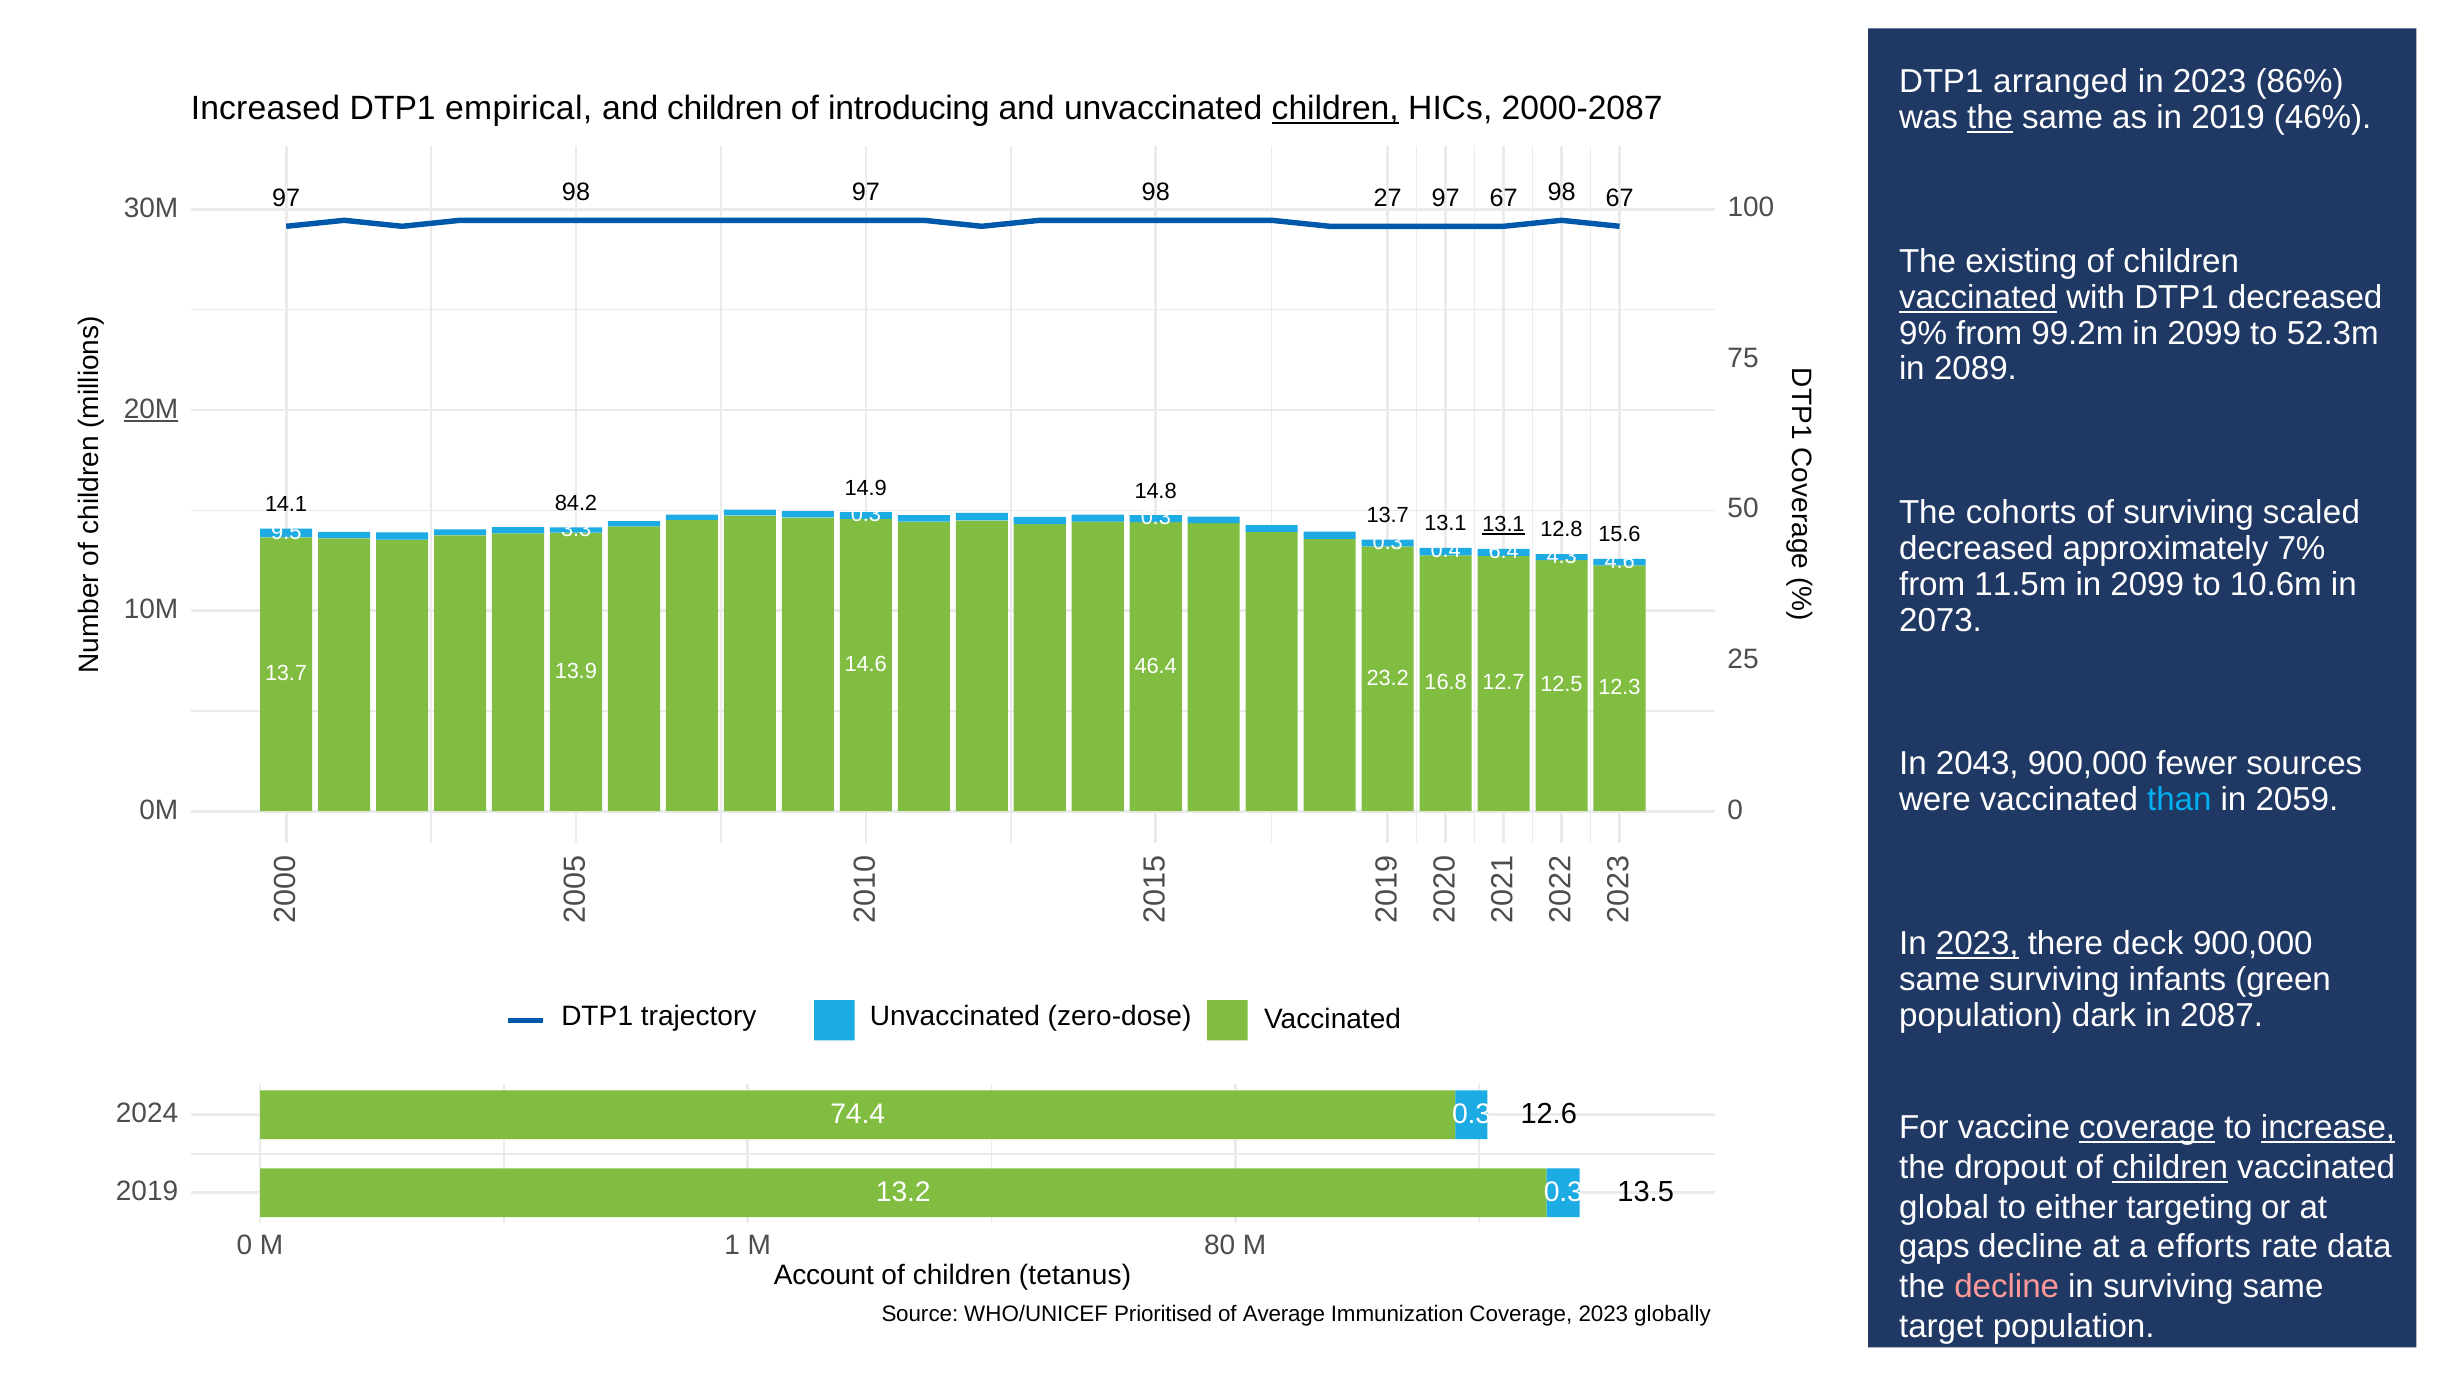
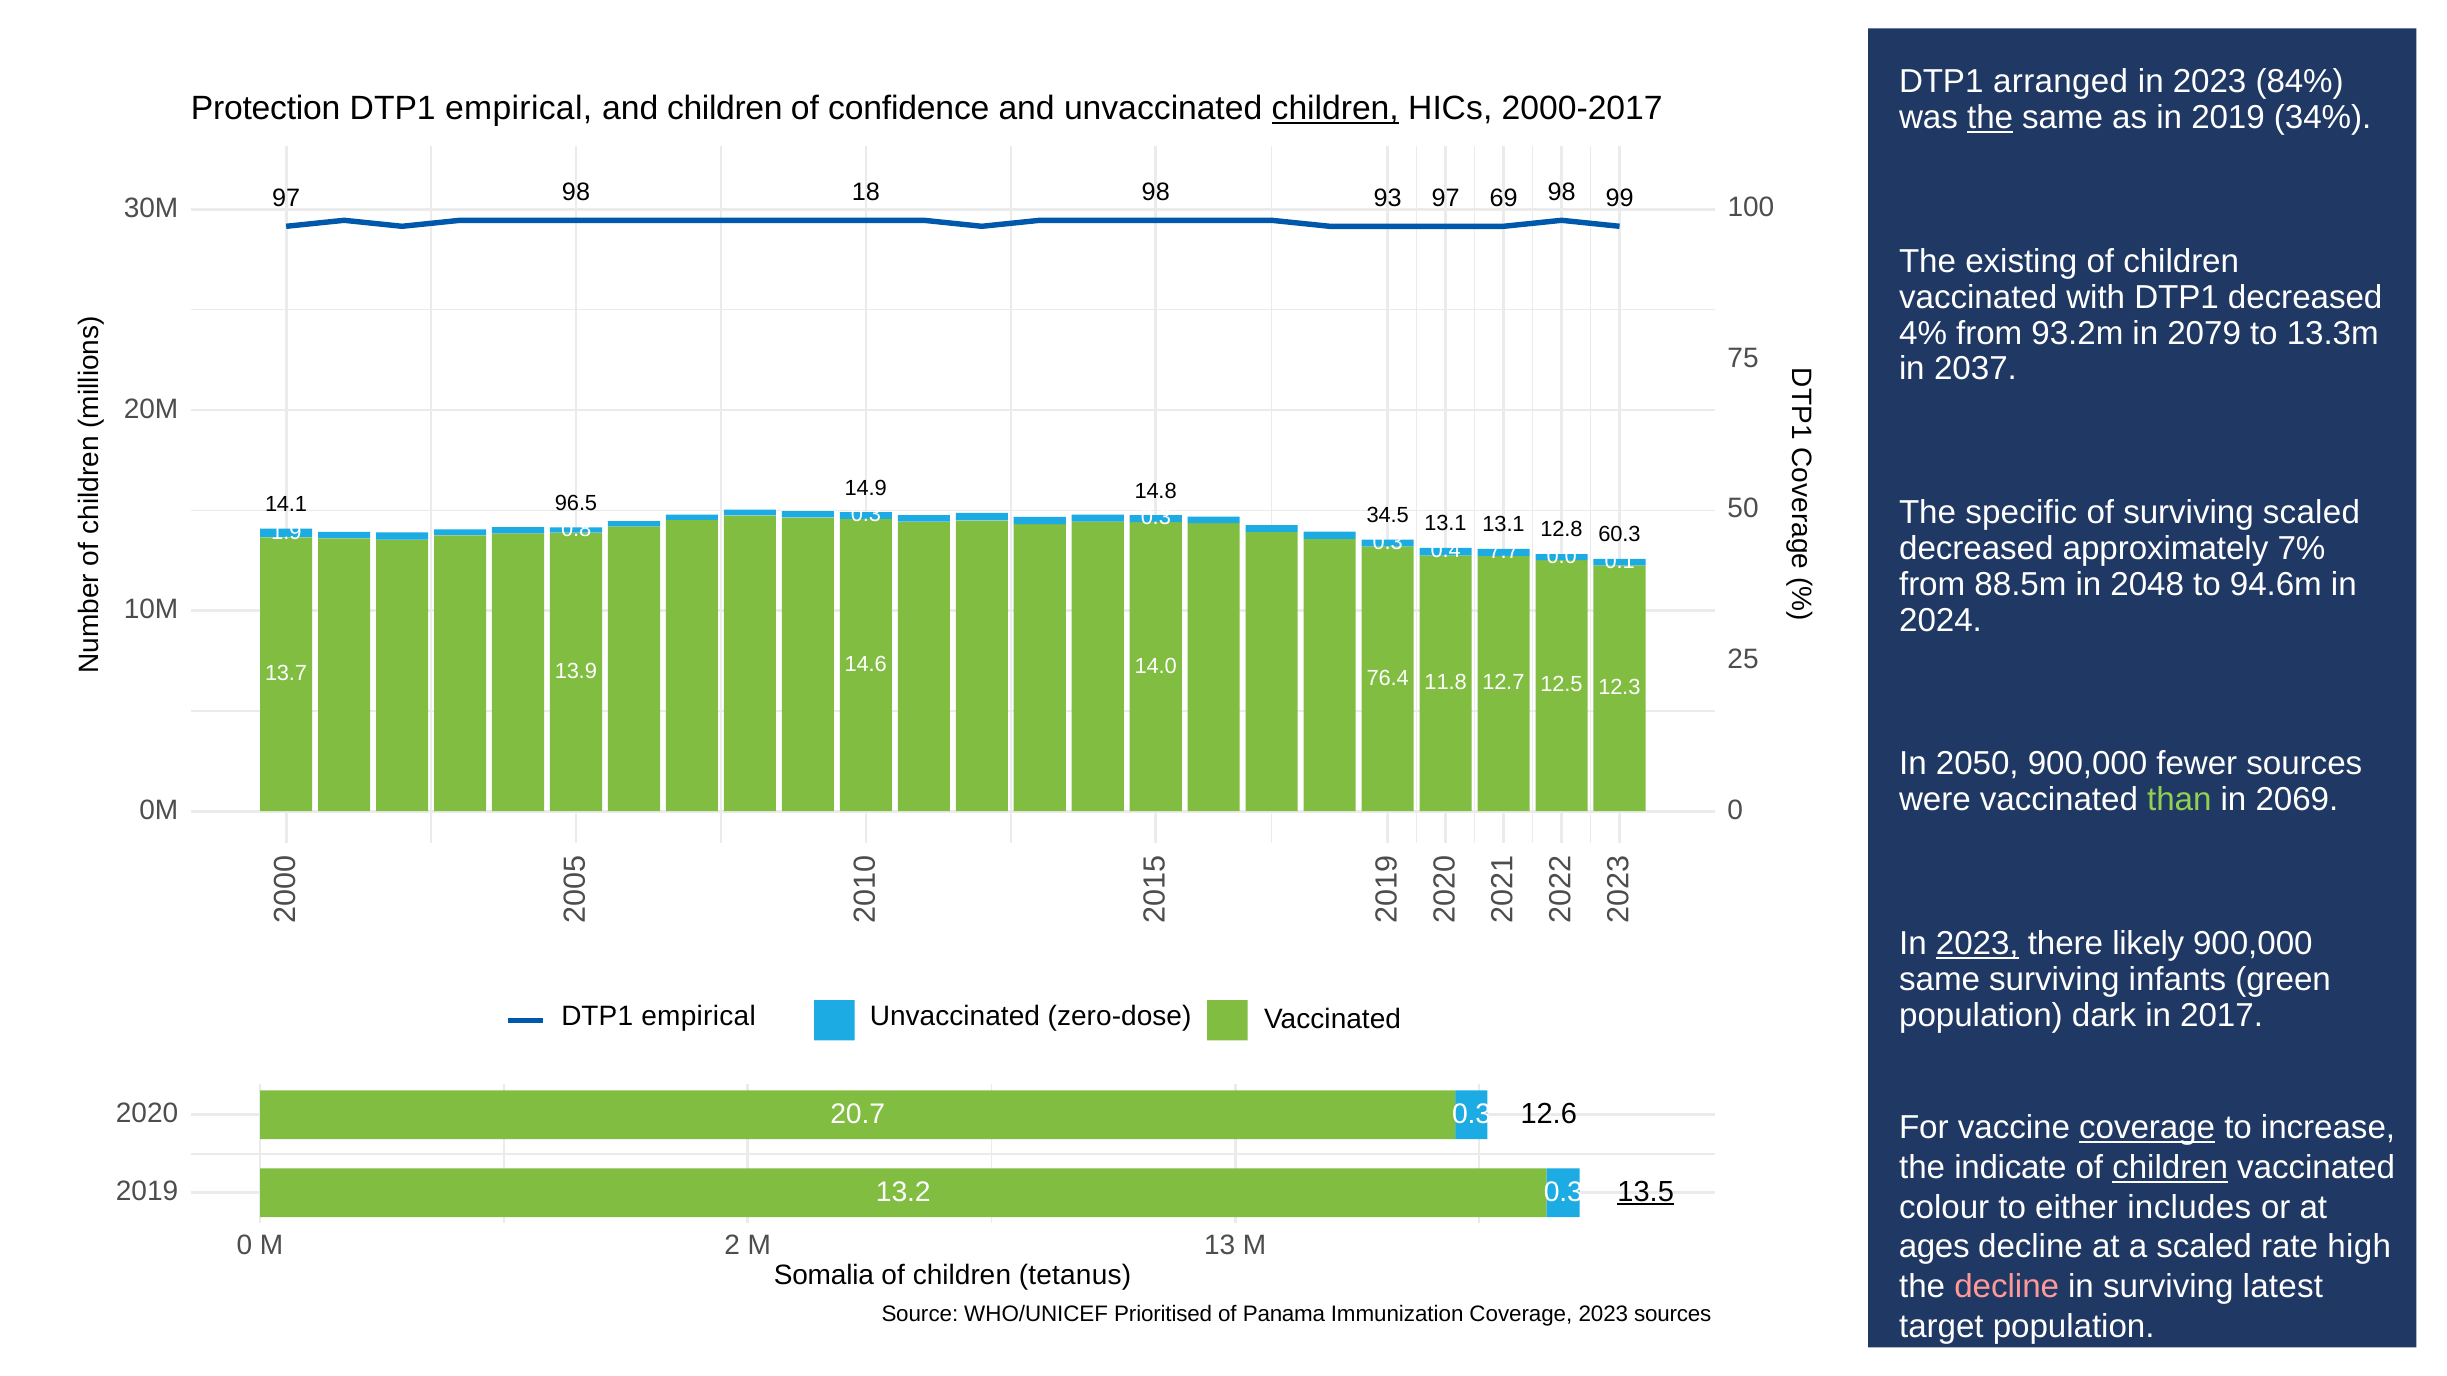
86%: 86% -> 84% (2300, 82)
Increased: Increased -> Protection (266, 109)
introducing: introducing -> confidence (909, 109)
2000-2087: 2000-2087 -> 2000-2017 (1582, 109)
46%: 46% -> 34% (2323, 118)
98 97: 97 -> 18 (866, 192)
27: 27 -> 93 (1388, 198)
97 67: 67 -> 69 (1504, 198)
98 67: 67 -> 99 (1620, 198)
vaccinated underline: present -> none (1978, 297)
9%: 9% -> 4% (1923, 333)
99.2m: 99.2m -> 93.2m (2077, 333)
2099: 2099 -> 2079 (2204, 333)
52.3m: 52.3m -> 13.3m (2333, 333)
2089: 2089 -> 2037 (1975, 369)
20M underline: present -> none (151, 409)
84.2: 84.2 -> 96.5 (576, 503)
cohorts: cohorts -> specific (2021, 513)
13.7: 13.7 -> 34.5 (1388, 516)
13.1 underline: present -> none (1504, 525)
15.6: 15.6 -> 60.3 (1619, 535)
3.3: 3.3 -> 0.8 (576, 529)
9.5: 9.5 -> 1.9 (286, 532)
6.4: 6.4 -> 7.7 (1504, 552)
4.3: 4.3 -> 0.0 (1562, 556)
4.6: 4.6 -> 0.1 (1620, 561)
11.5m: 11.5m -> 88.5m (2020, 585)
2099: 2099 -> 2048 (2147, 585)
10.6m: 10.6m -> 94.6m (2276, 585)
2073: 2073 -> 2024 (1941, 620)
46.4: 46.4 -> 14.0 (1156, 666)
23.2: 23.2 -> 76.4 (1388, 678)
16.8: 16.8 -> 11.8 (1446, 683)
2043: 2043 -> 2050 (1977, 764)
than colour: light blue -> light green (2179, 800)
2059: 2059 -> 2069 (2297, 800)
deck: deck -> likely (2148, 944)
2087: 2087 -> 2017 (2222, 1016)
trajectory: trajectory -> empirical (699, 1017)
2024: 2024 -> 2020 (147, 1114)
74.4: 74.4 -> 20.7 (858, 1114)
increase underline: present -> none (2328, 1128)
dropout: dropout -> indicate (2010, 1168)
13.5 underline: none -> present (1646, 1192)
global: global -> colour (1944, 1207)
targeting: targeting -> includes (2189, 1207)
gaps: gaps -> ages (1934, 1247)
a efforts: efforts -> scaled (2204, 1247)
data: data -> high (2359, 1247)
M 1: 1 -> 2 (732, 1245)
80: 80 -> 13 (1220, 1245)
Account: Account -> Somalia (824, 1275)
surviving same: same -> latest (2283, 1287)
Average: Average -> Panama (1284, 1314)
2023 globally: globally -> sources (1673, 1314)
